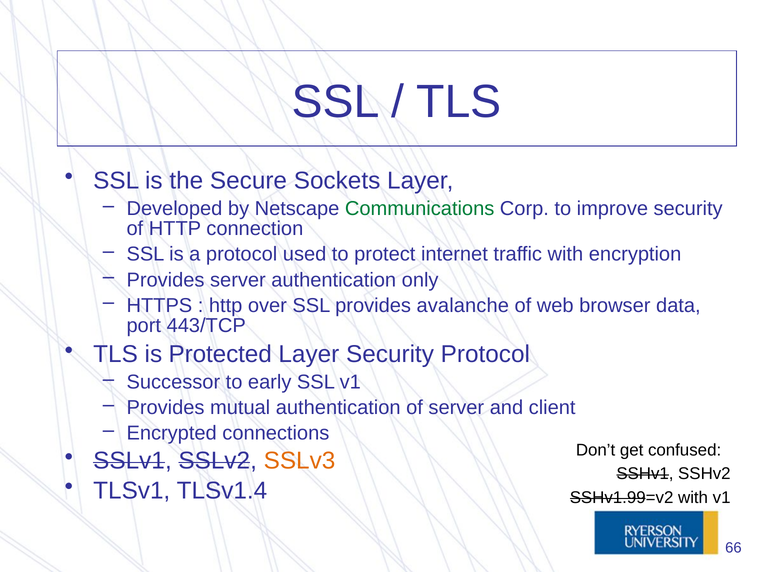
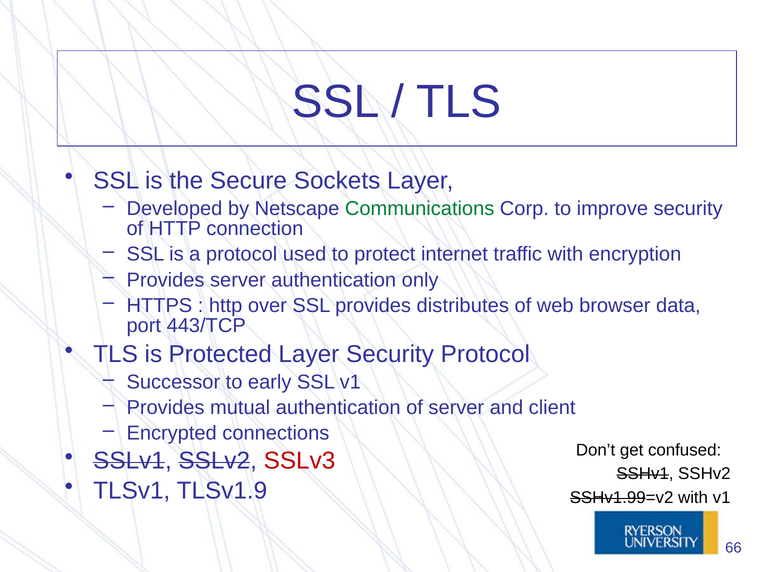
avalanche: avalanche -> distributes (463, 305)
SSLv3 colour: orange -> red (300, 460)
TLSv1.4: TLSv1.4 -> TLSv1.9 (222, 490)
